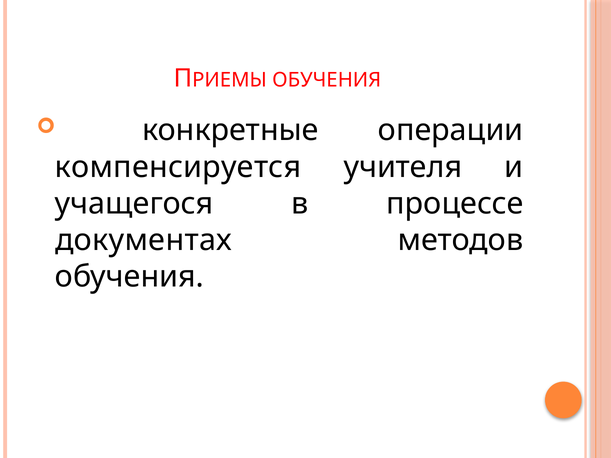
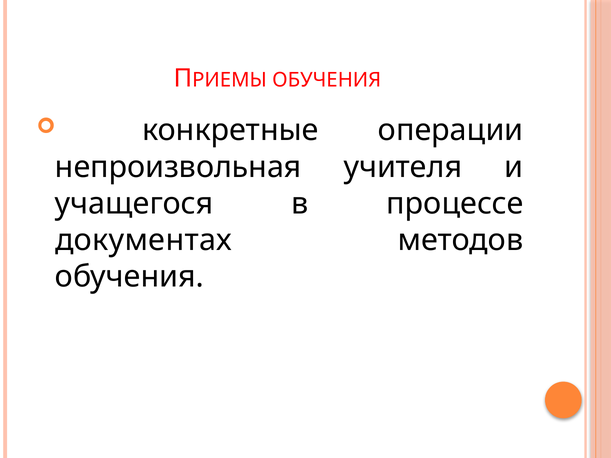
компенсируется: компенсируется -> непроизвольная (178, 167)
